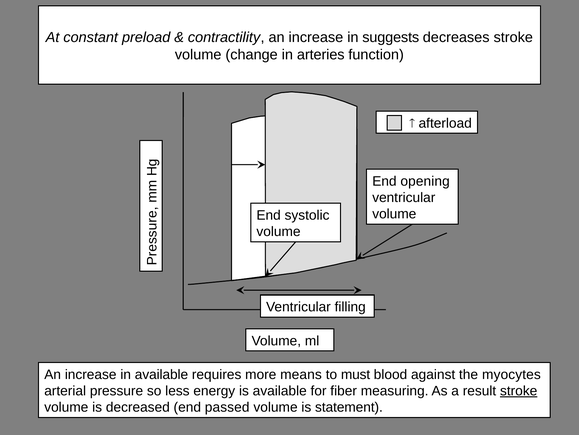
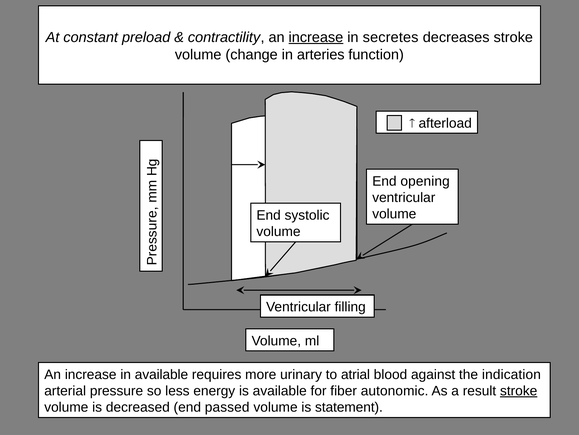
increase underline: none -> present (316, 37)
suggests: suggests -> secretes (391, 37)
means: means -> urinary (301, 374)
must: must -> atrial (356, 374)
myocytes: myocytes -> indication (511, 374)
measuring: measuring -> autonomic (395, 390)
